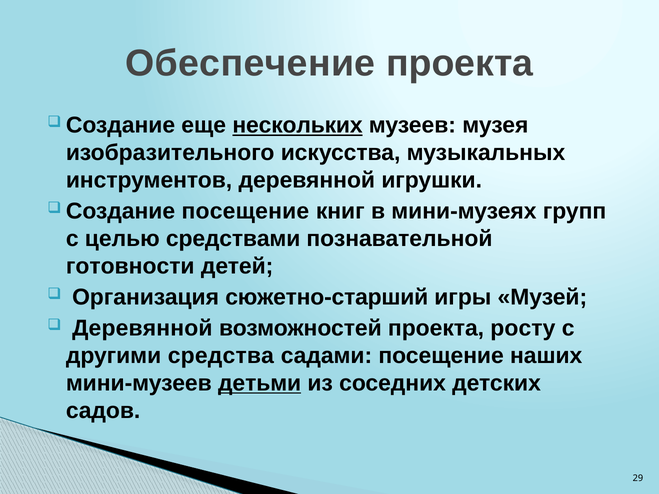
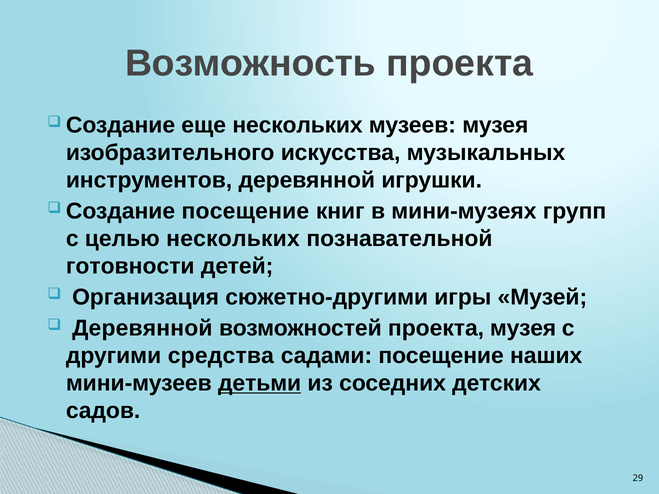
Обеспечение: Обеспечение -> Возможность (251, 64)
нескольких underline: present -> none (298, 125)
целью средствами: средствами -> нескольких (233, 239)
сюжетно-старший: сюжетно-старший -> сюжетно-другими (327, 297)
проекта росту: росту -> музея (523, 328)
